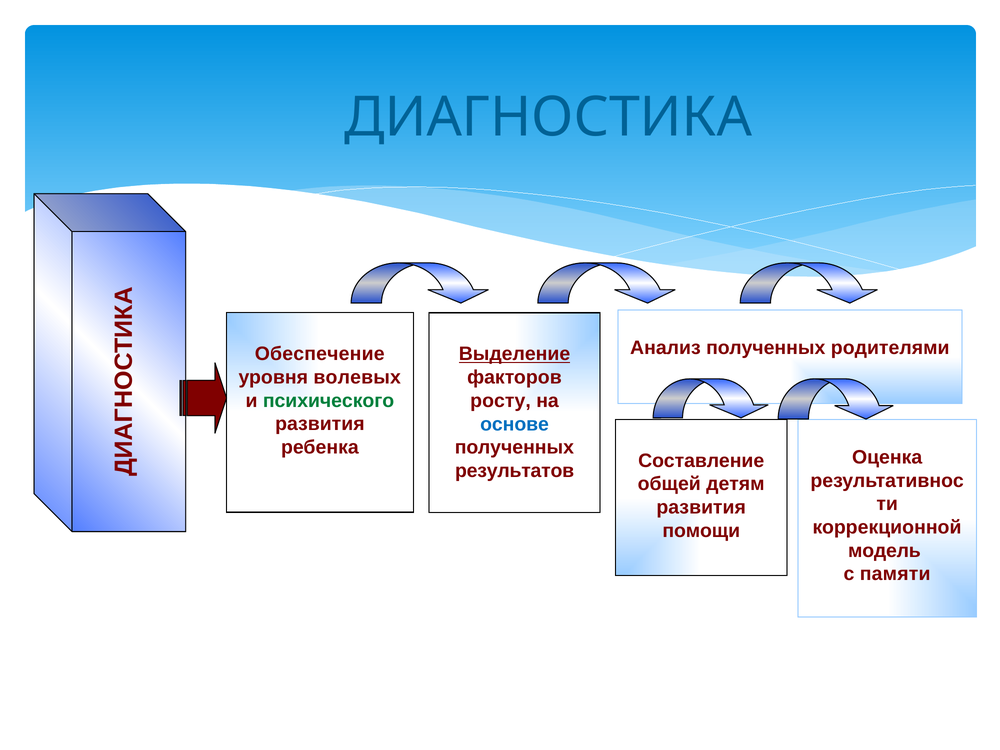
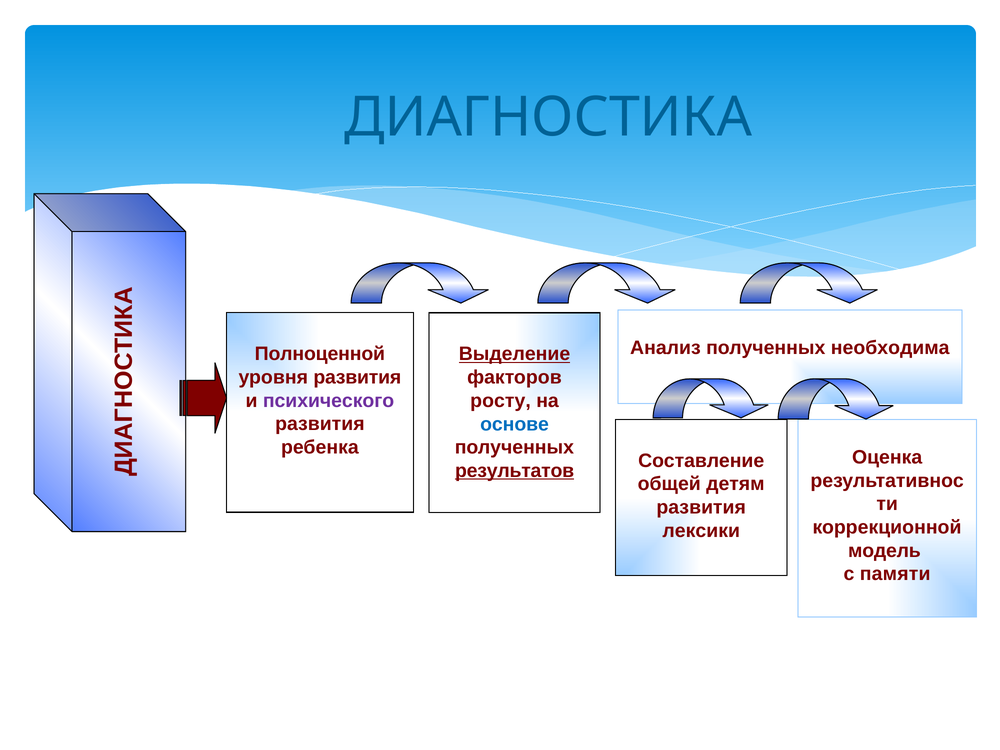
родителями: родителями -> необходима (890, 348)
Обеспечение: Обеспечение -> Полноценной (320, 354)
уровня волевых: волевых -> развития (357, 377)
психического colour: green -> purple (329, 401)
результатов underline: none -> present (515, 471)
помощи: помощи -> лексики (701, 531)
